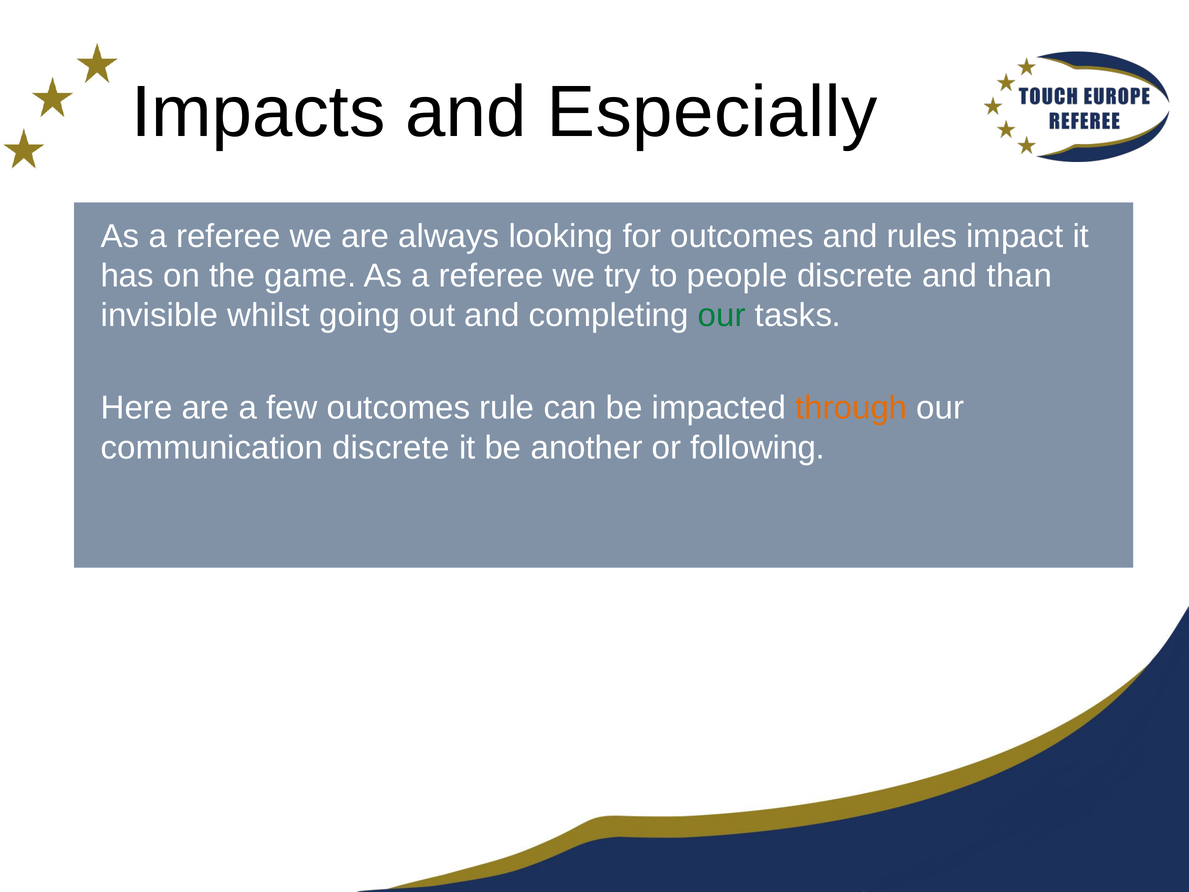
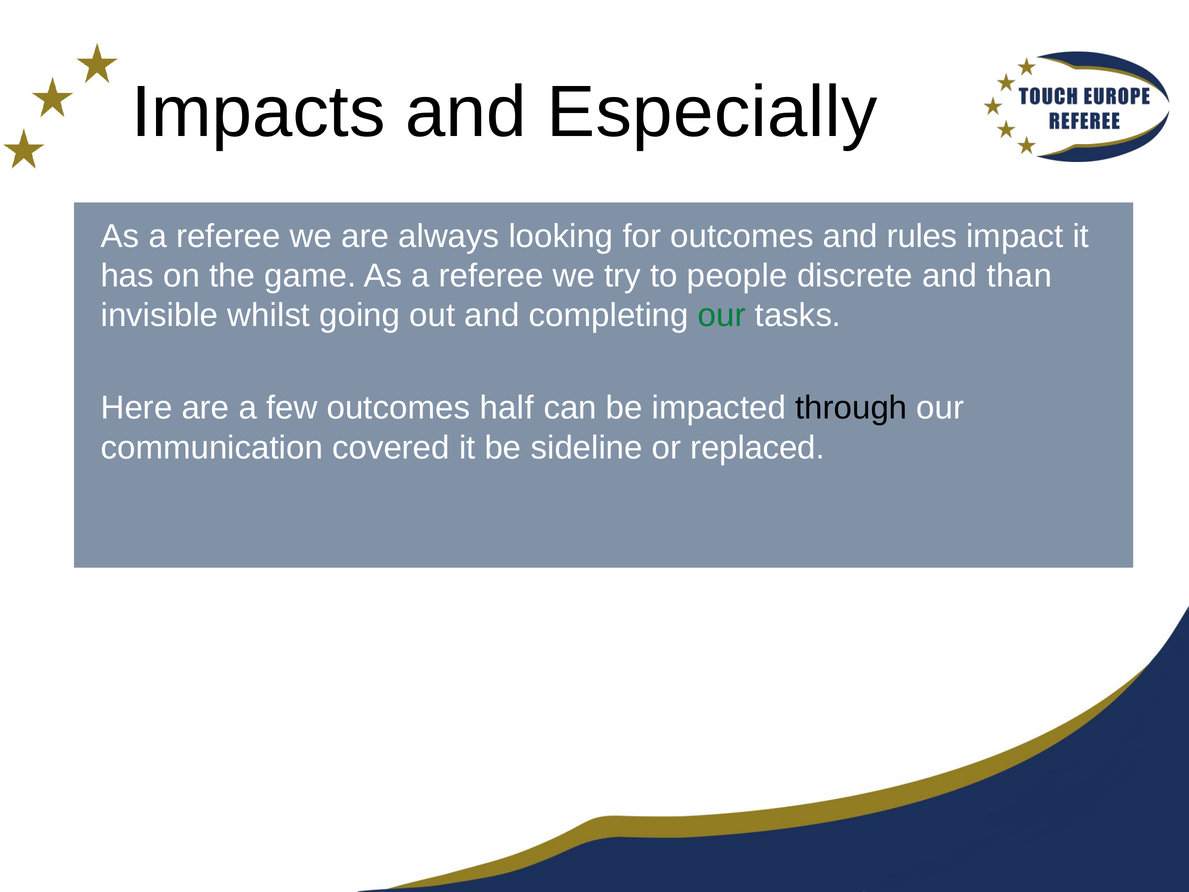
rule: rule -> half (507, 408)
through colour: orange -> black (851, 408)
communication discrete: discrete -> covered (391, 448)
another: another -> sideline (587, 448)
following: following -> replaced (758, 448)
